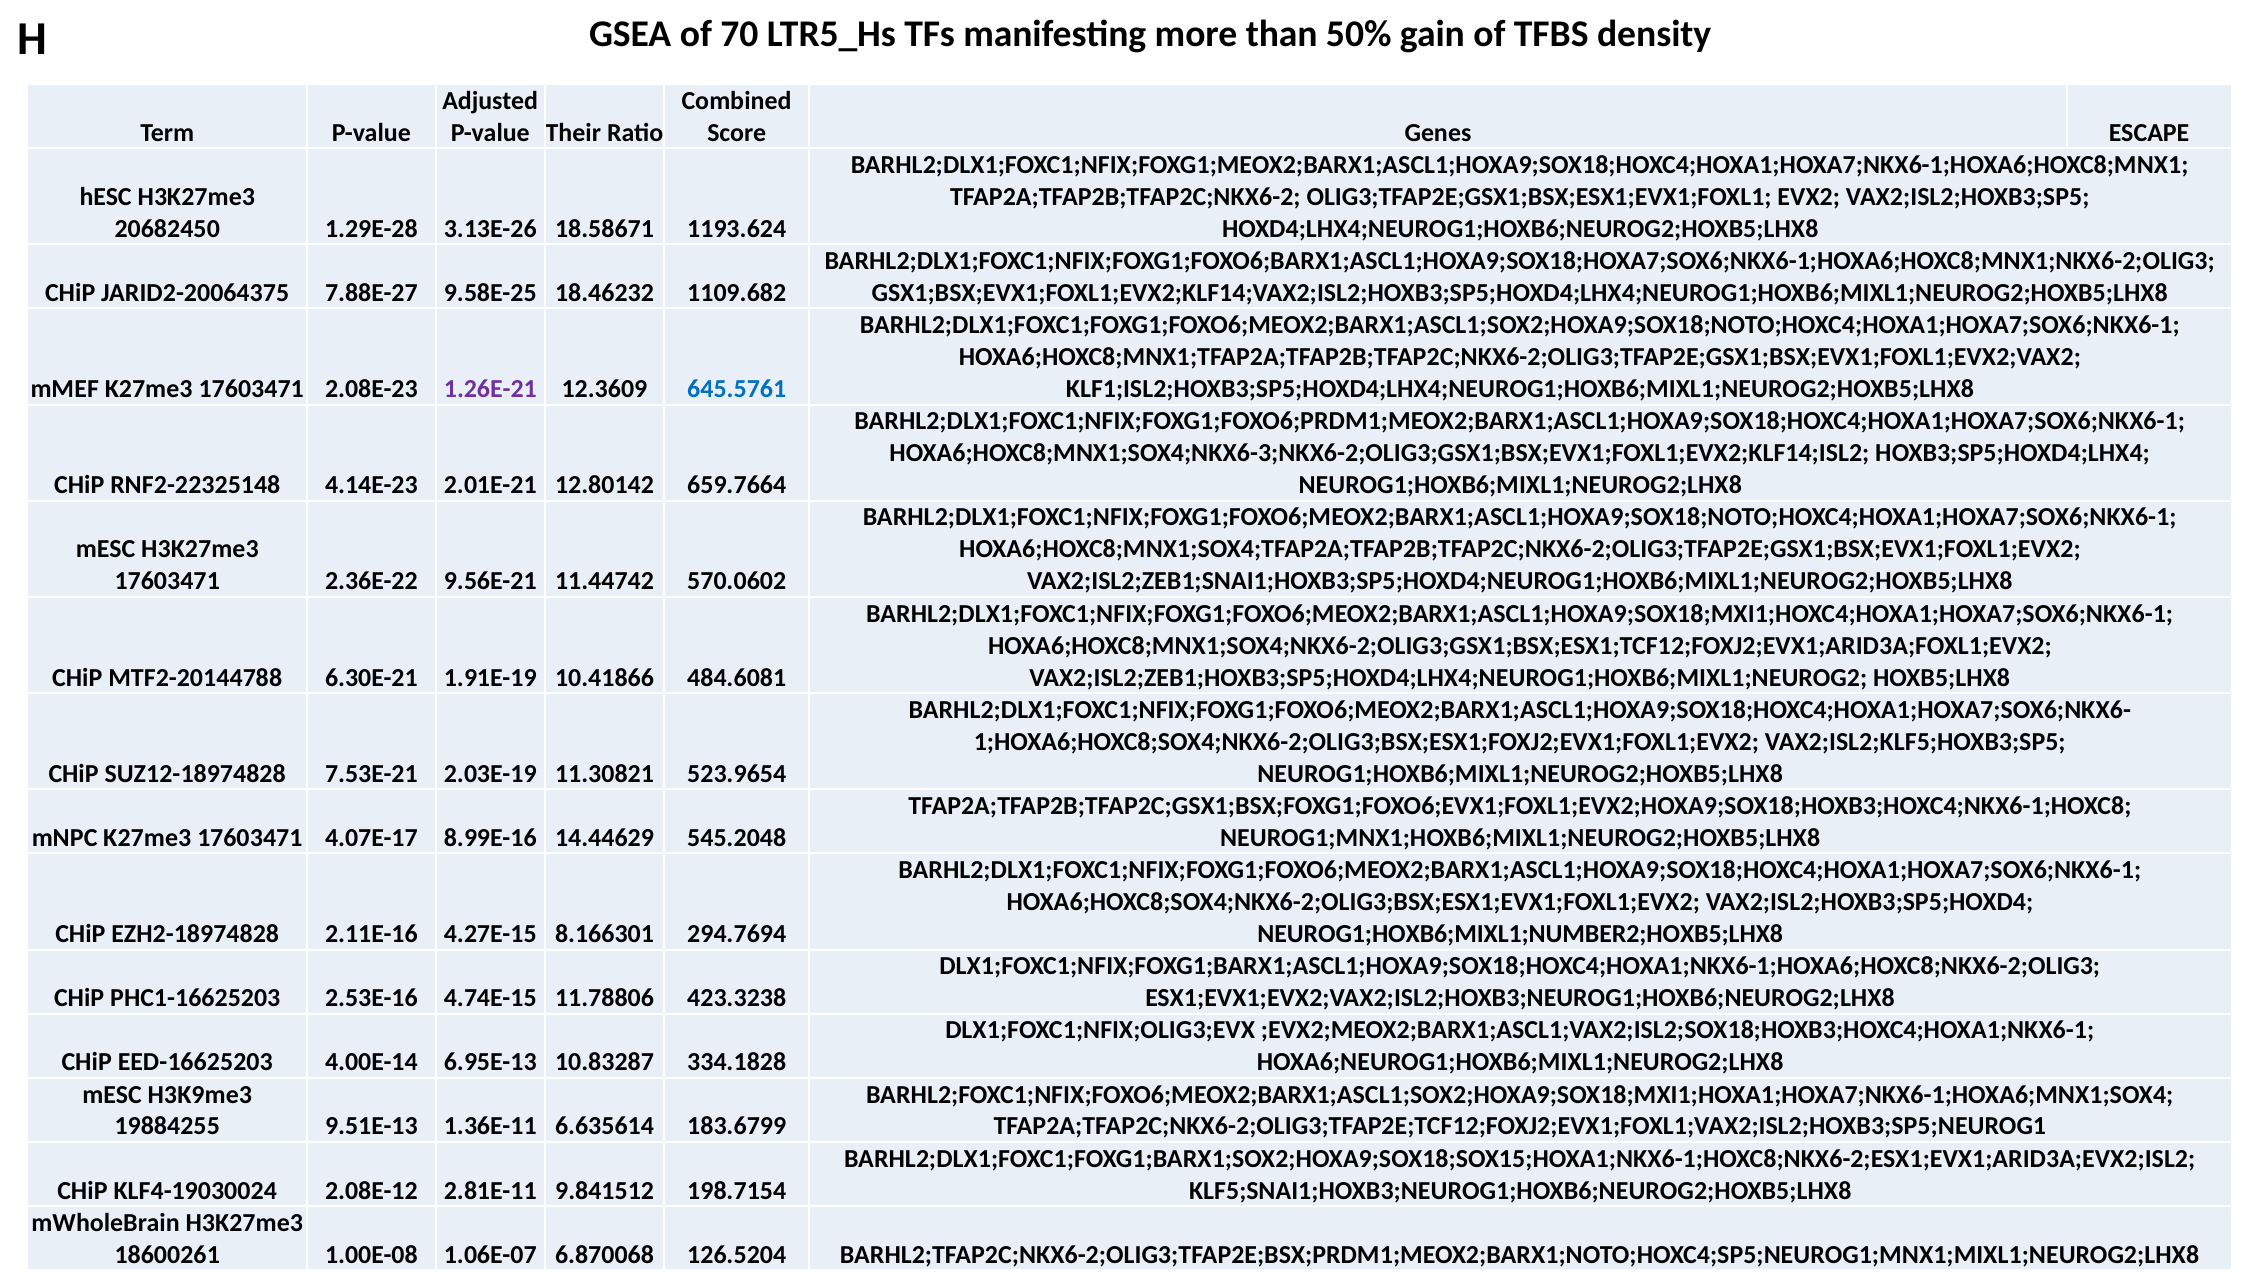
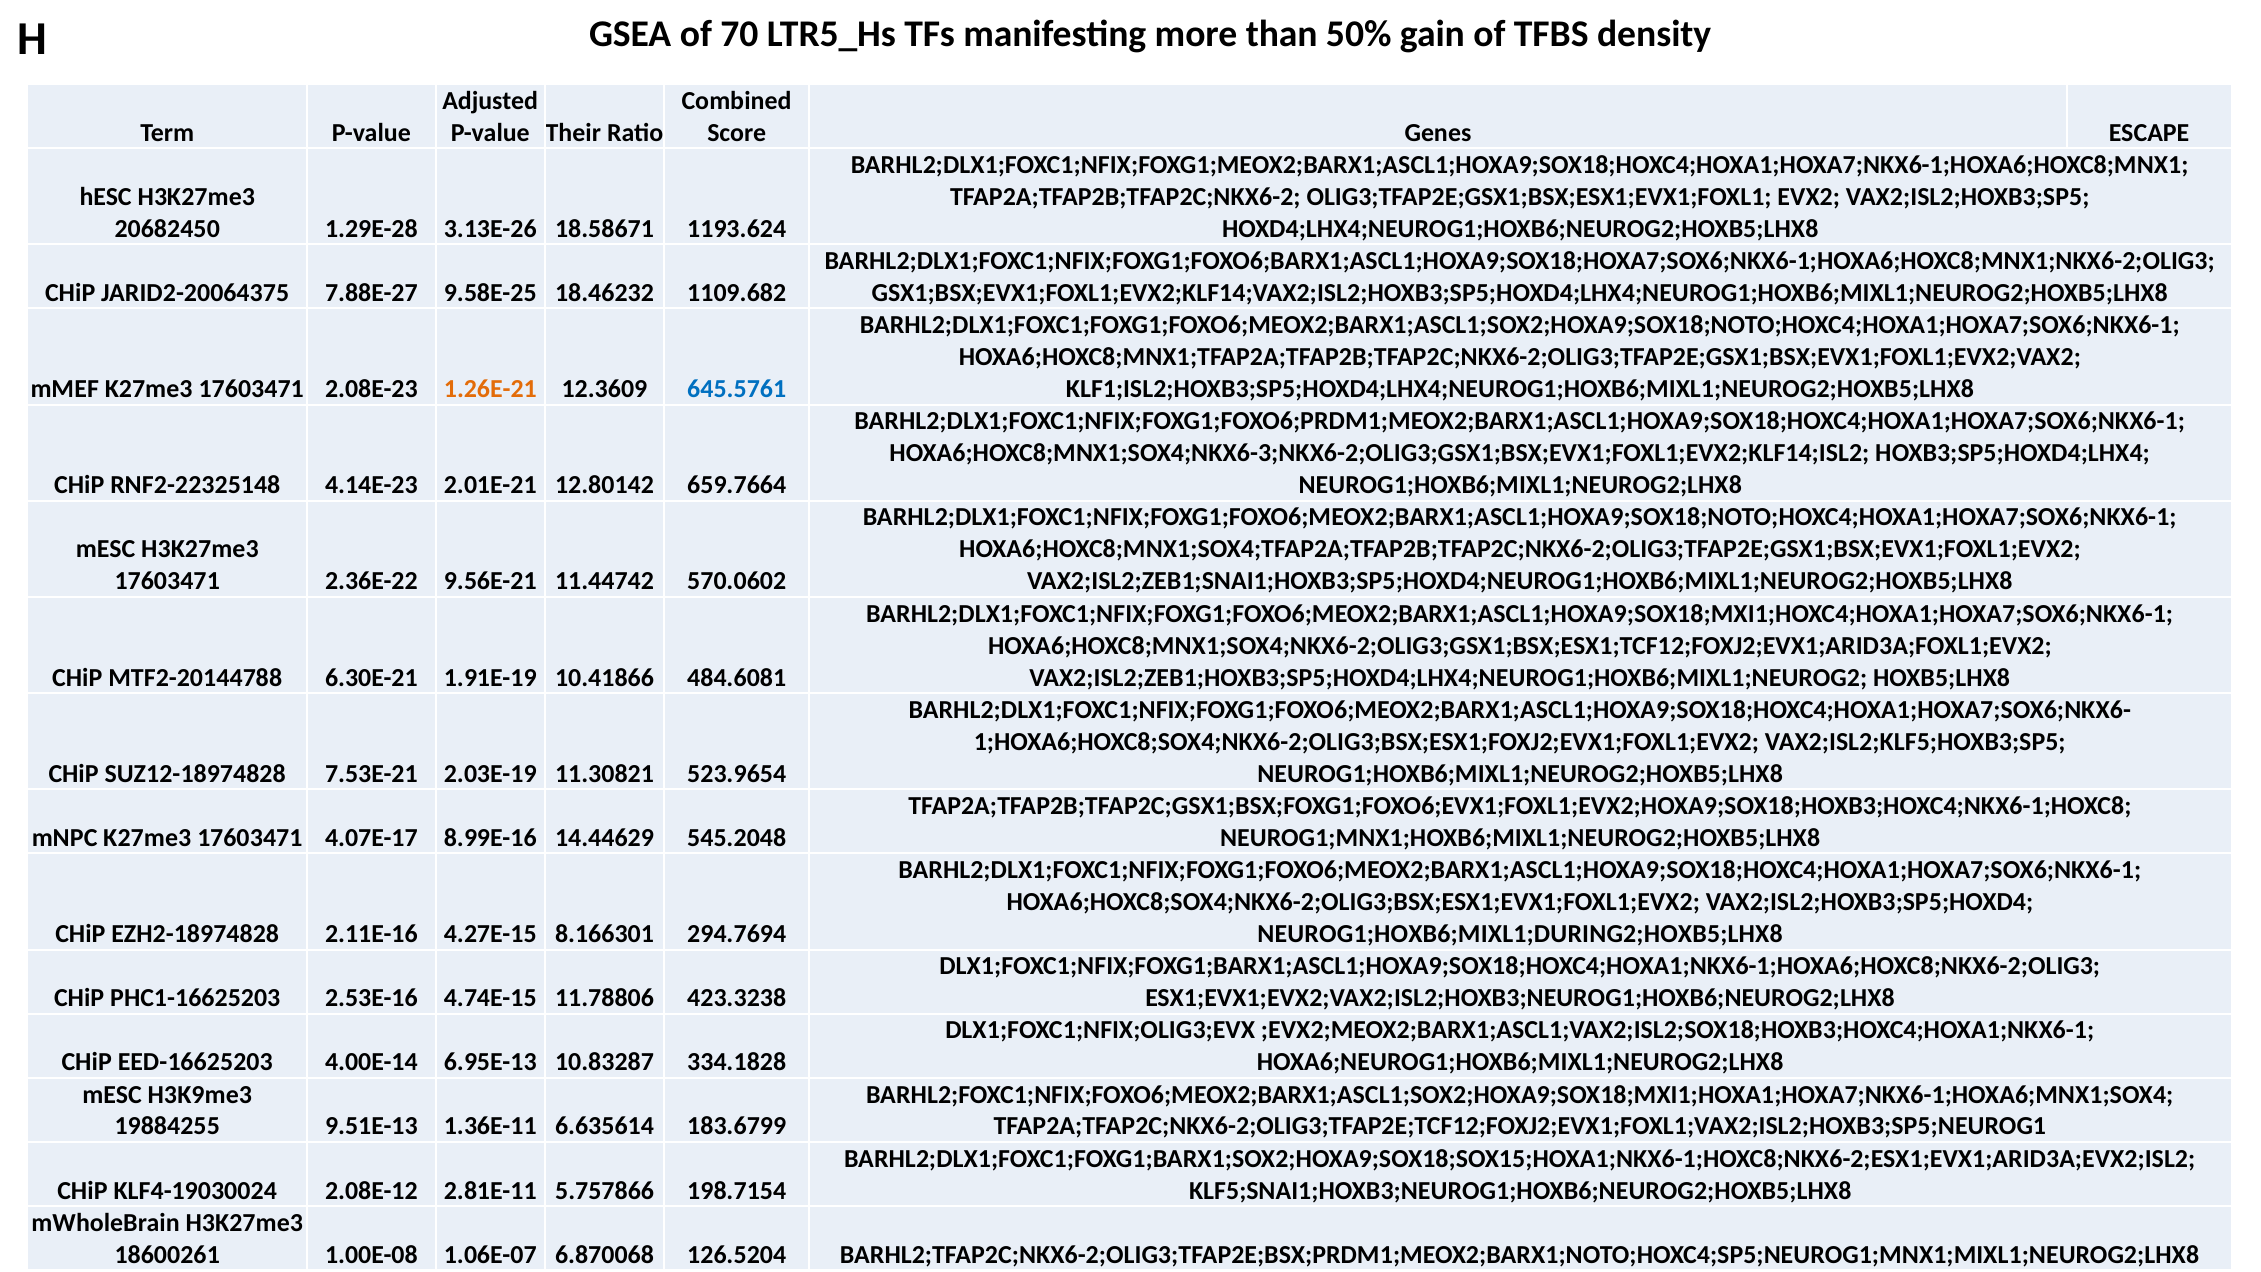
1.26E-21 colour: purple -> orange (490, 389)
NEUROG1;HOXB6;MIXL1;NUMBER2;HOXB5;LHX8: NEUROG1;HOXB6;MIXL1;NUMBER2;HOXB5;LHX8 -> NEUROG1;HOXB6;MIXL1;DURING2;HOXB5;LHX8 (1520, 934)
9.841512: 9.841512 -> 5.757866 (605, 1190)
